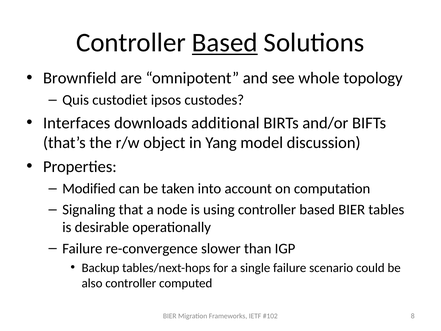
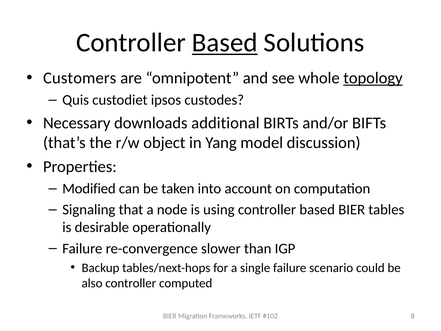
Brownfield: Brownfield -> Customers (80, 78)
topology underline: none -> present (373, 78)
Interfaces: Interfaces -> Necessary (77, 123)
